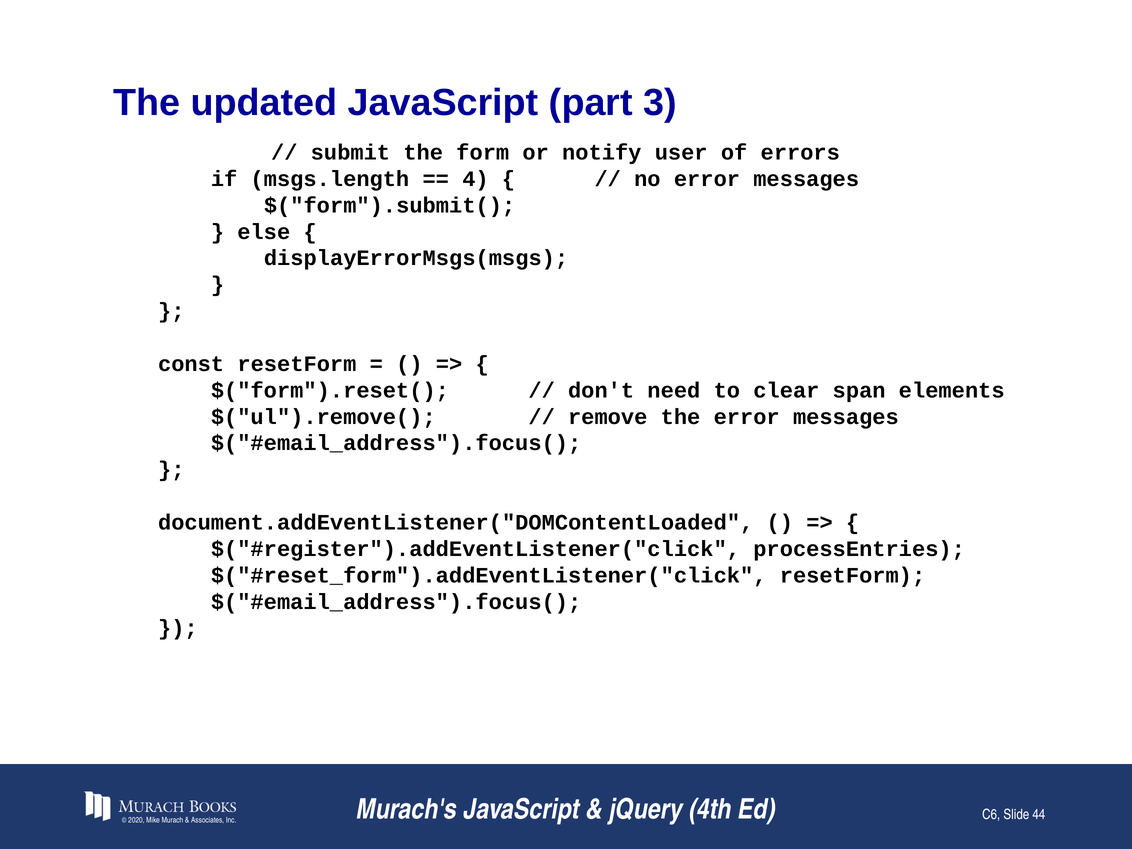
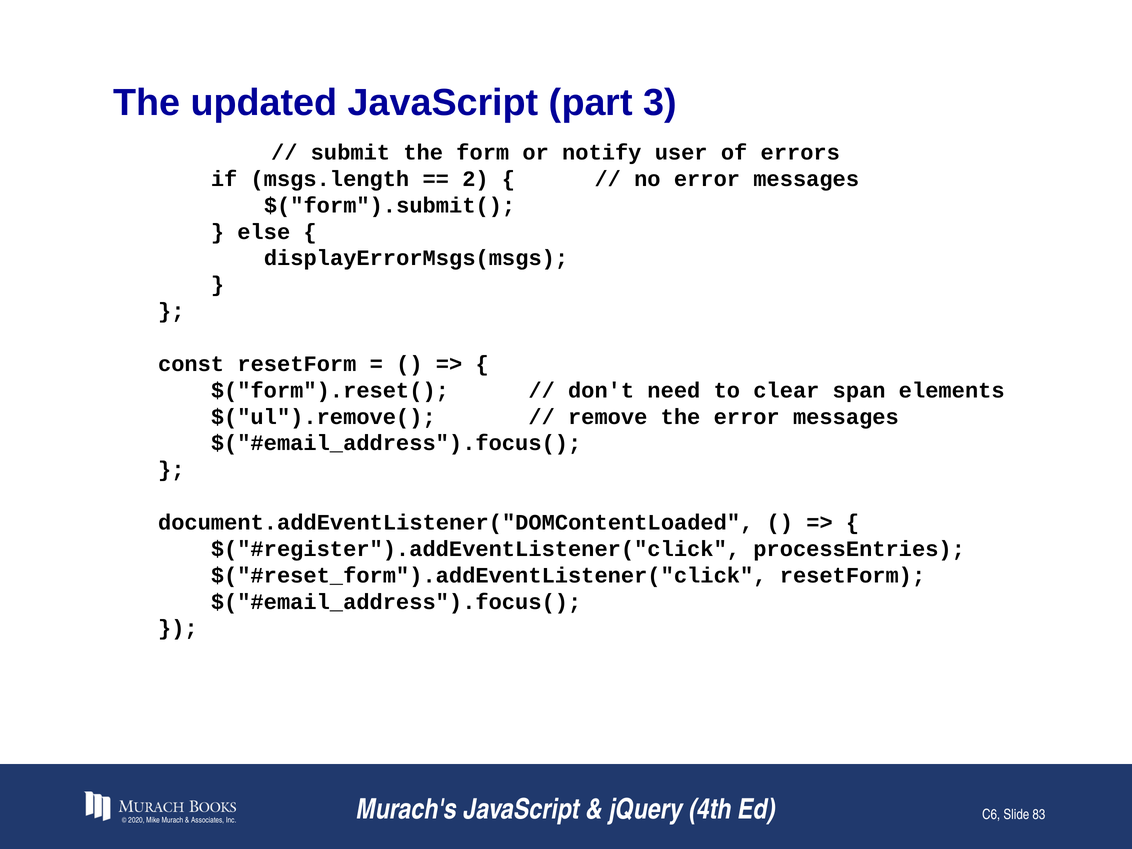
4: 4 -> 2 (475, 179)
44: 44 -> 83 (1039, 815)
